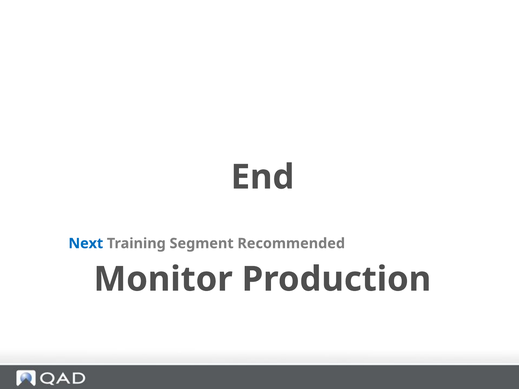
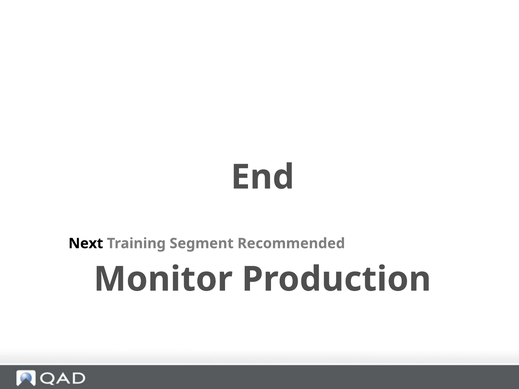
Next colour: blue -> black (86, 244)
